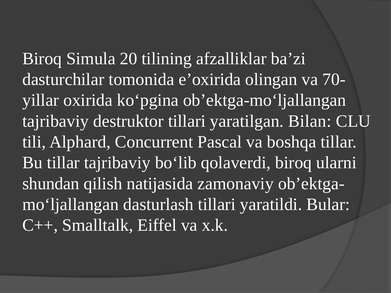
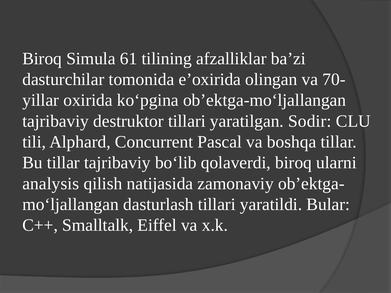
20: 20 -> 61 (129, 59)
Bilan: Bilan -> Sodir (310, 121)
shundan: shundan -> analysis (51, 184)
